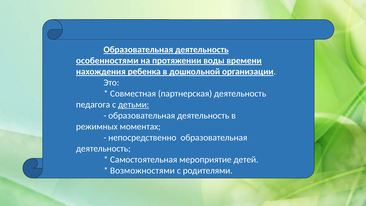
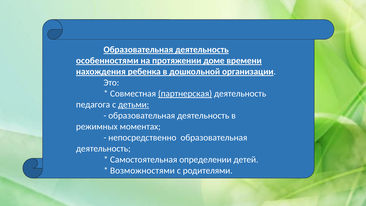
воды: воды -> доме (214, 61)
партнерская underline: none -> present (185, 94)
мероприятие: мероприятие -> определении (205, 159)
